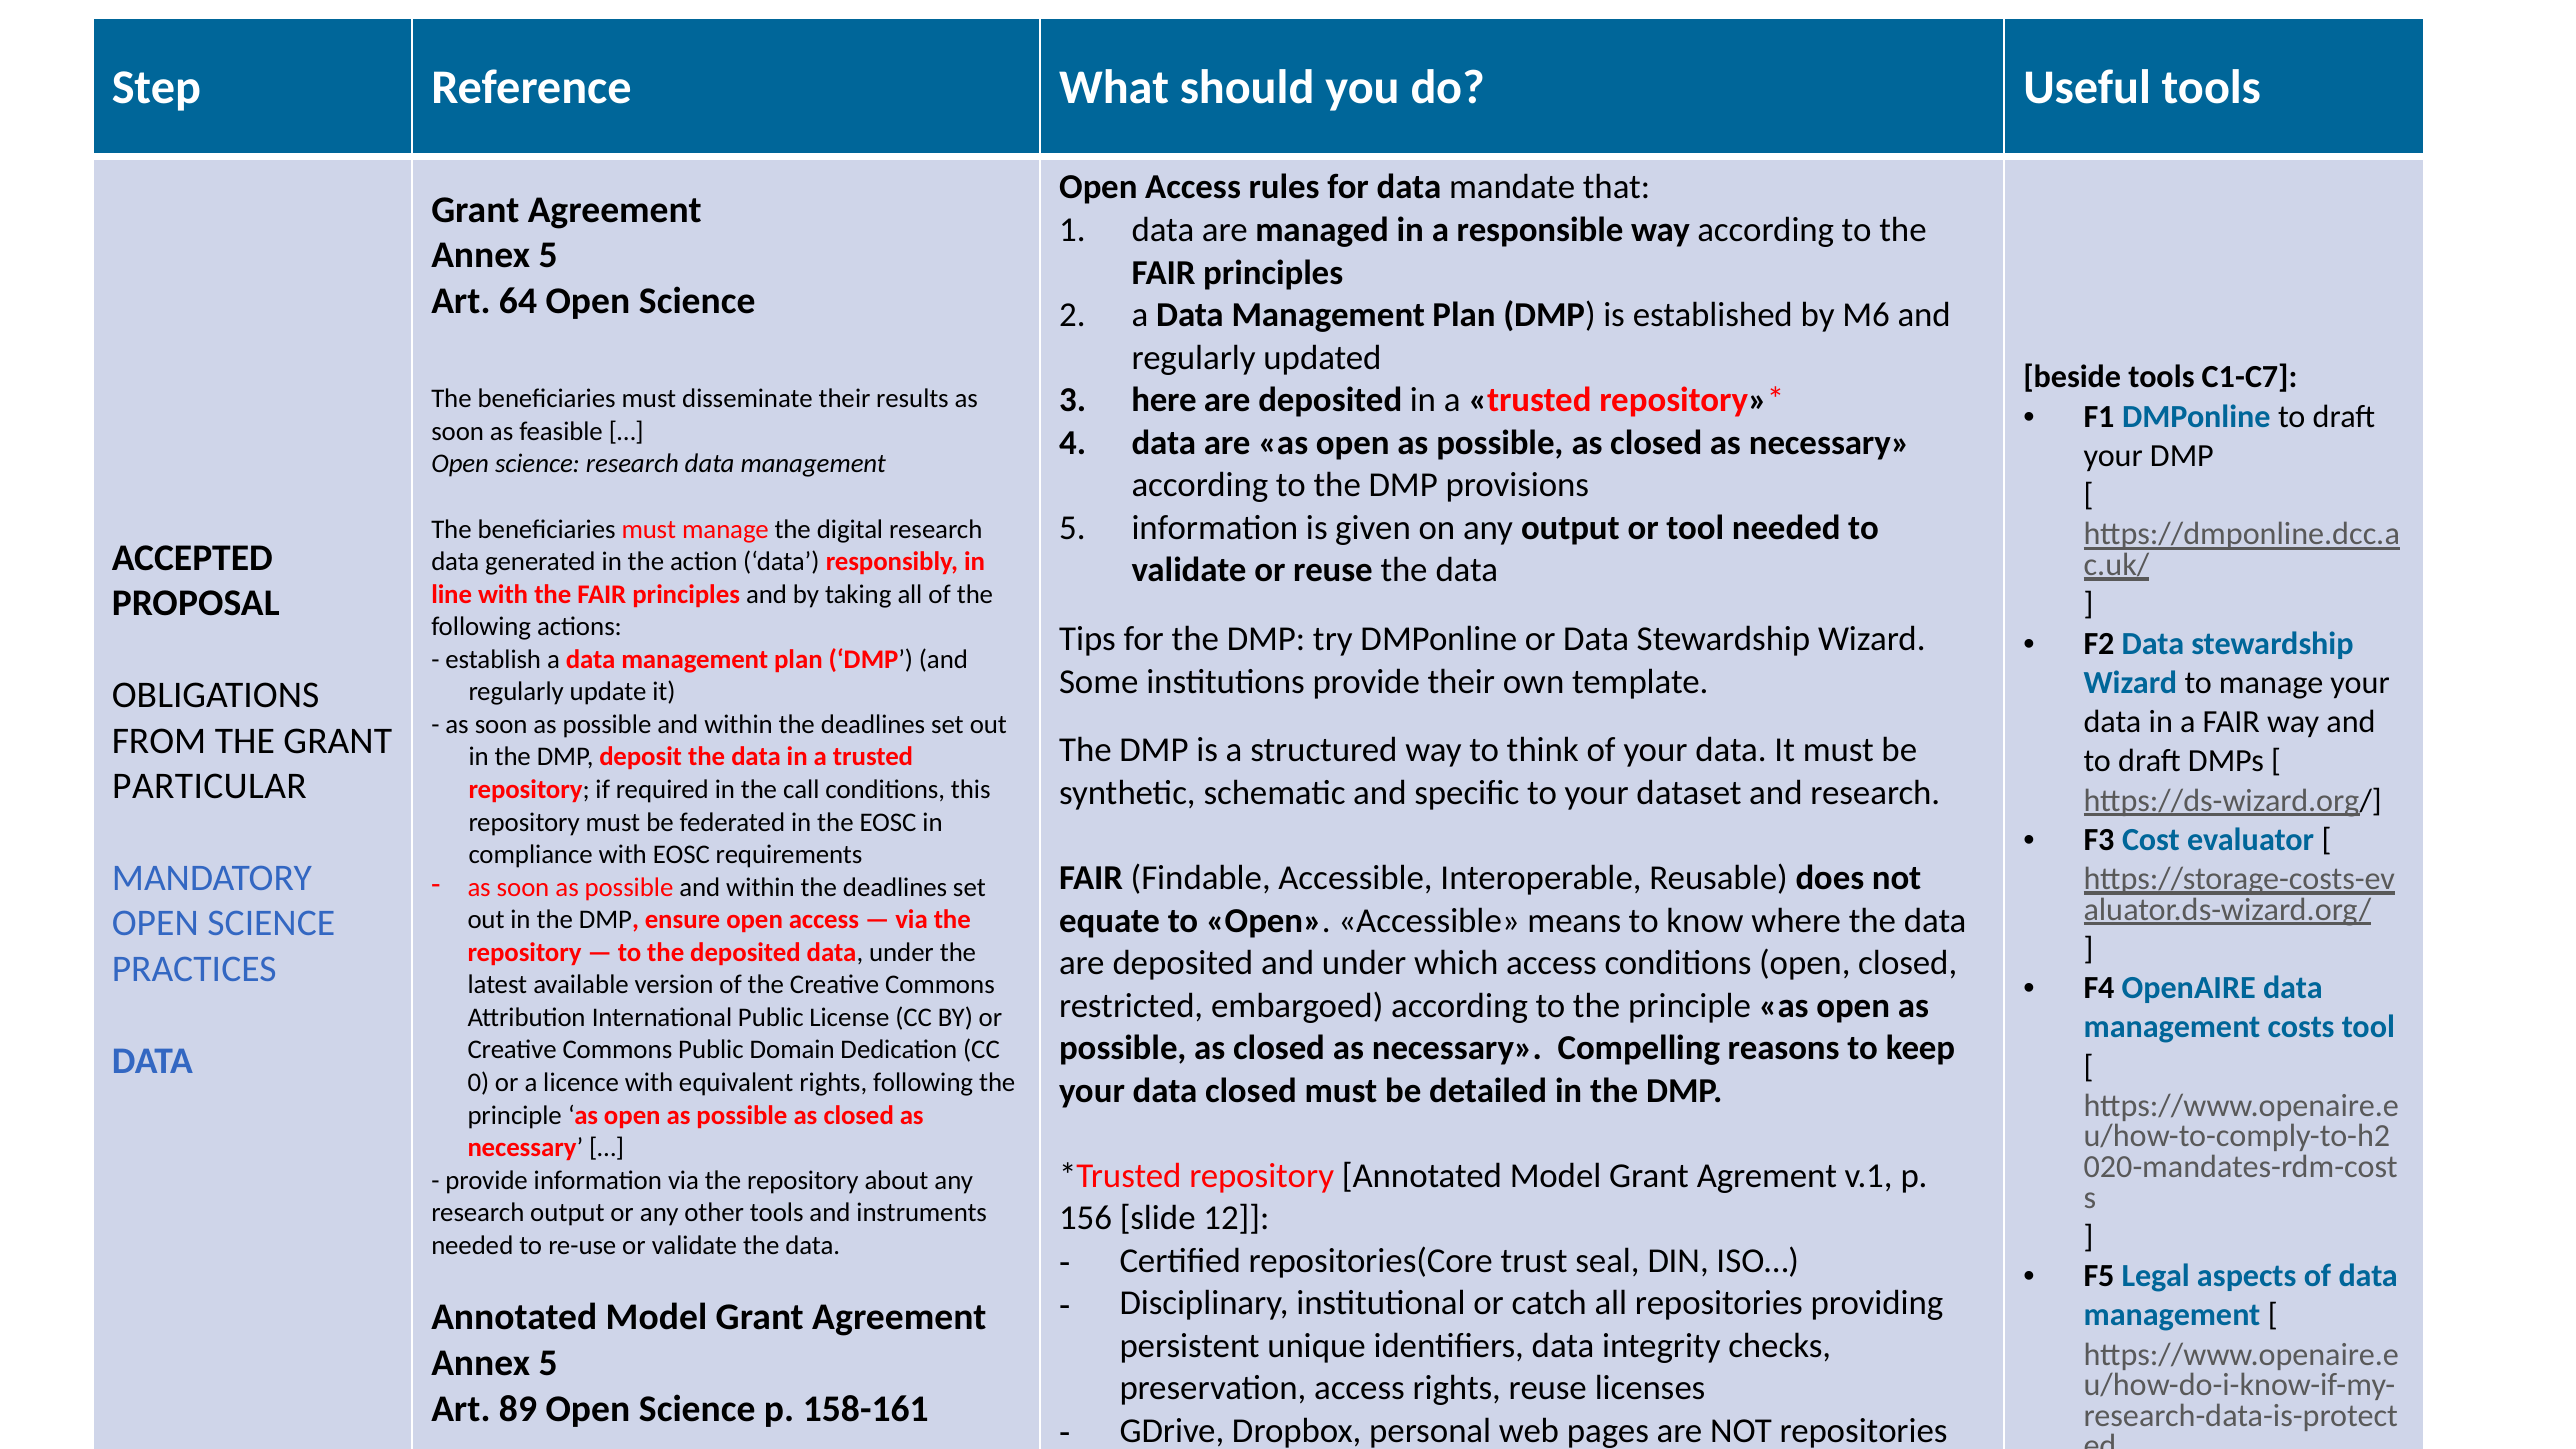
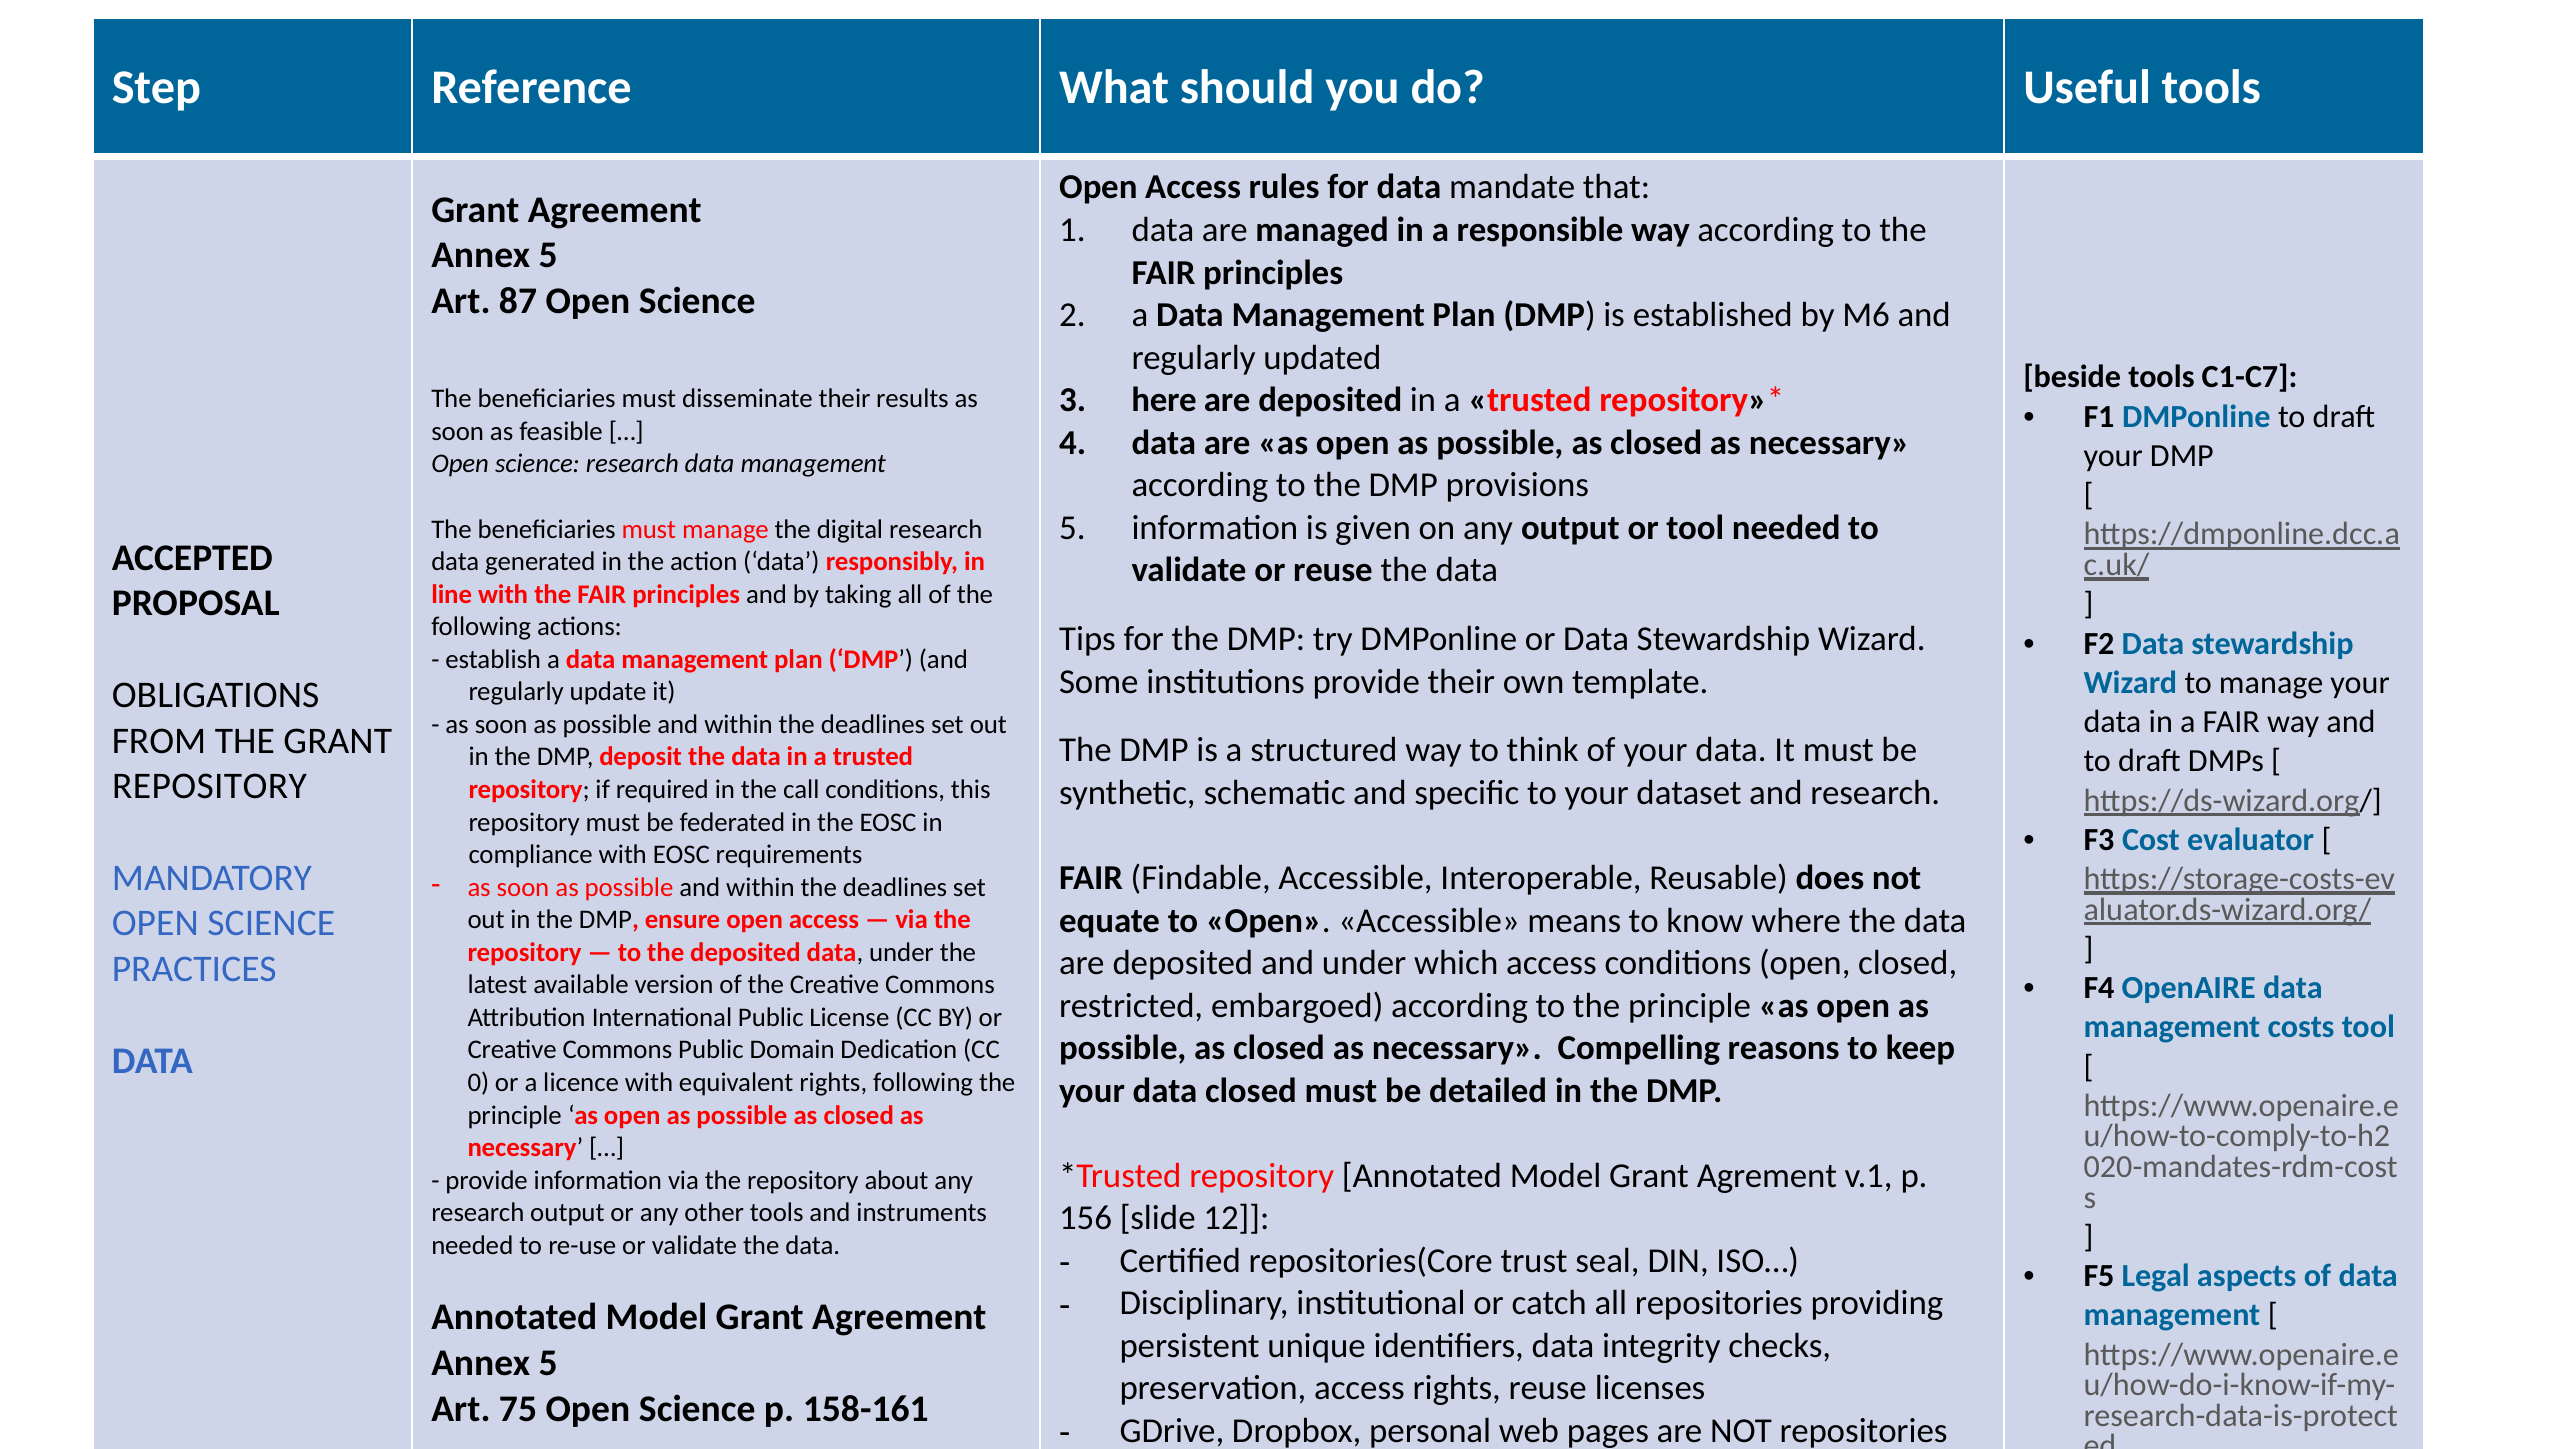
64: 64 -> 87 (518, 301)
PARTICULAR: PARTICULAR -> REPOSITORY (210, 786)
89: 89 -> 75 (518, 1409)
